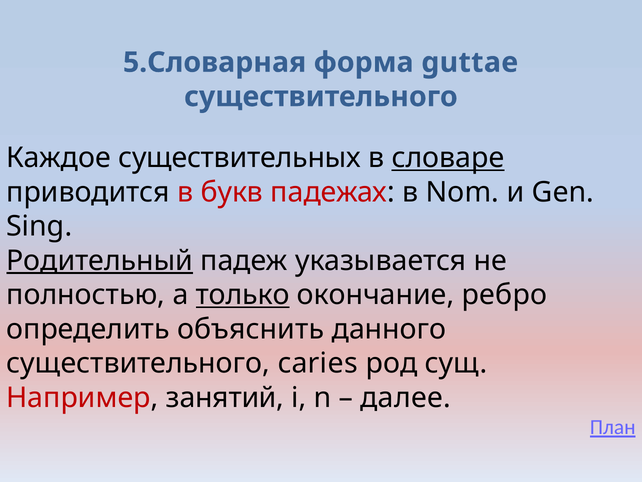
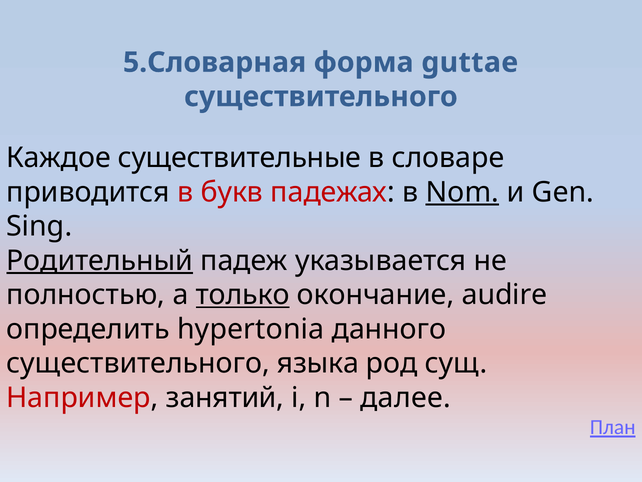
существительных: существительных -> существительные (240, 158)
словаре underline: present -> none (448, 158)
Nom underline: none -> present (462, 192)
ребро: ребро -> audire (505, 295)
объяснить: объяснить -> hypertonia (251, 329)
caries: caries -> языка (318, 363)
